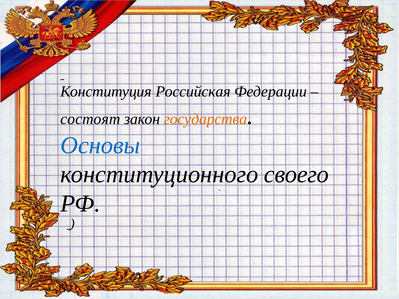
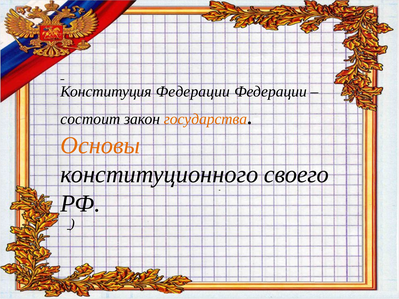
Конституция Российская: Российская -> Федерации (193, 92)
состоят: состоят -> состоит (90, 119)
Основы colour: blue -> orange (100, 145)
